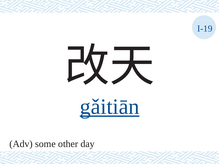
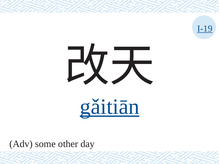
I-19 underline: none -> present (205, 29)
